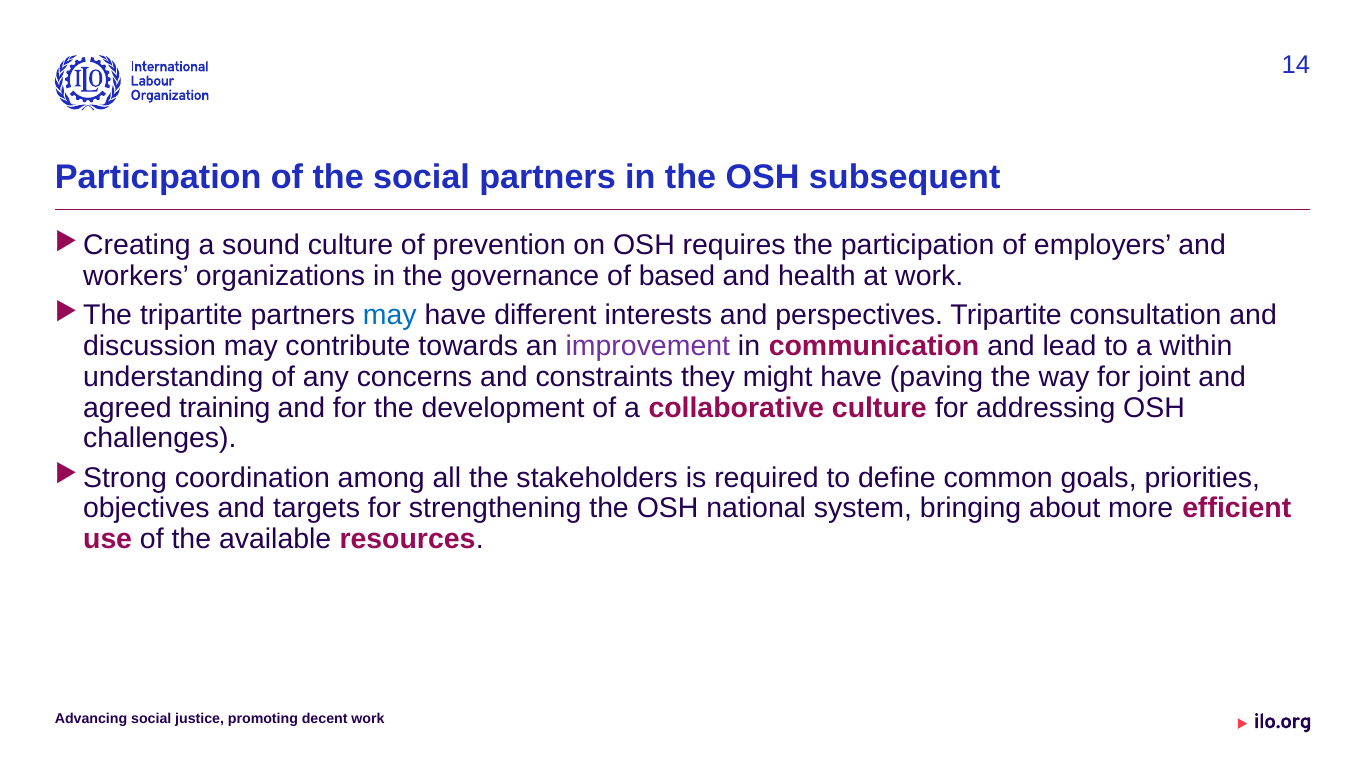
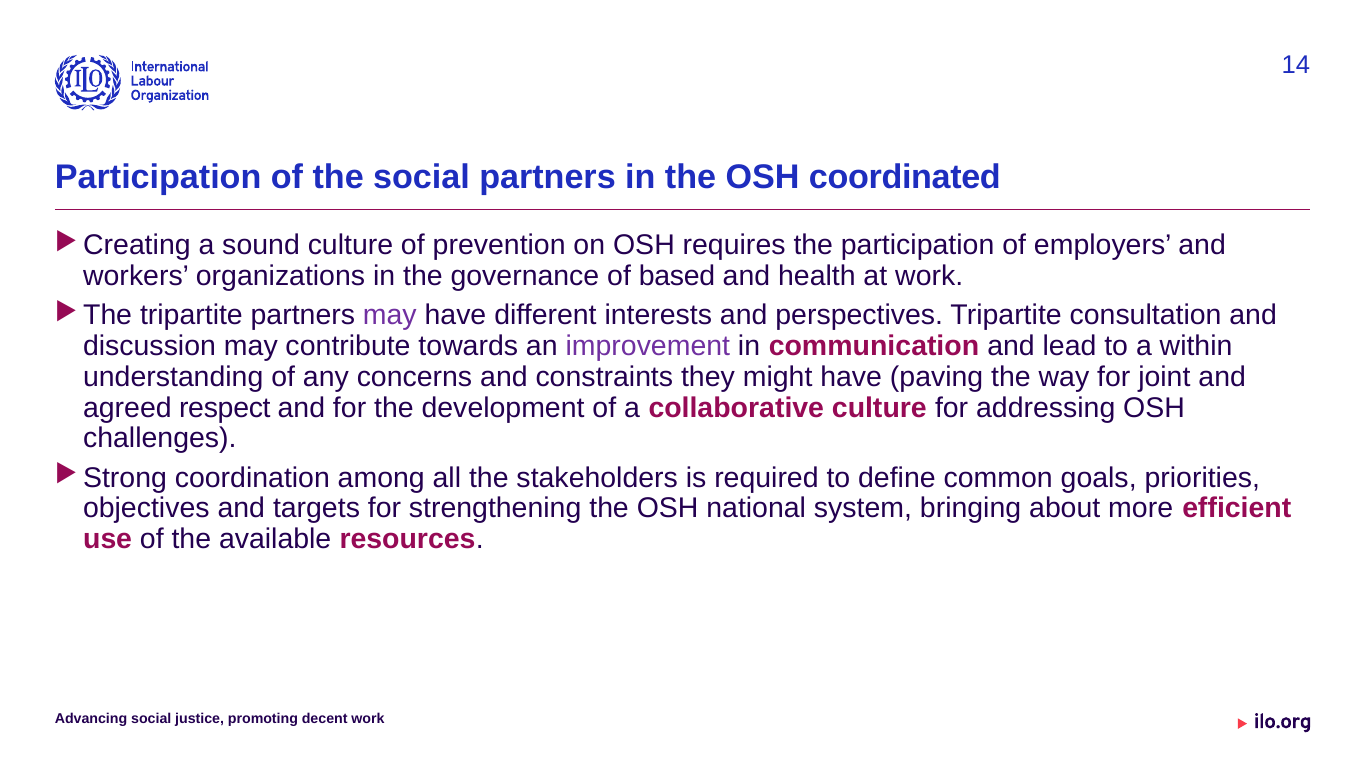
subsequent: subsequent -> coordinated (905, 178)
may colour: blue -> purple (390, 316)
training: training -> respect (225, 408)
